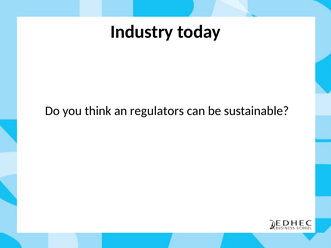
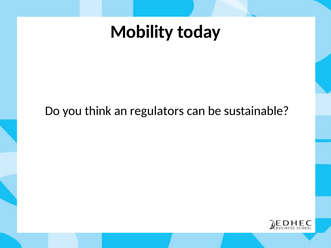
Industry: Industry -> Mobility (142, 32)
